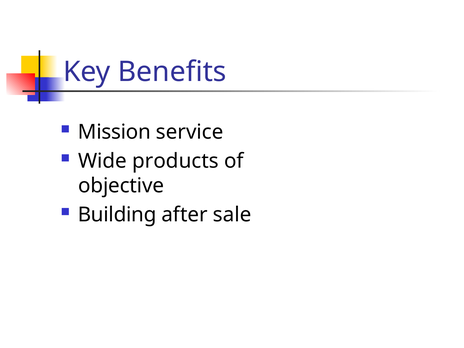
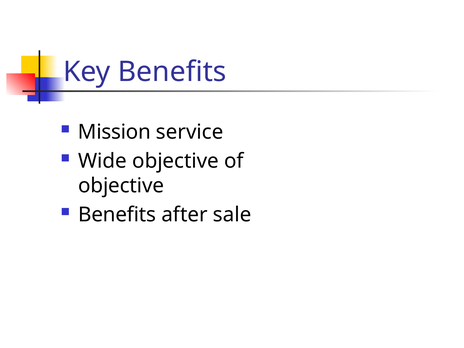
Wide products: products -> objective (176, 161)
Building: Building -> Benefits (117, 215)
